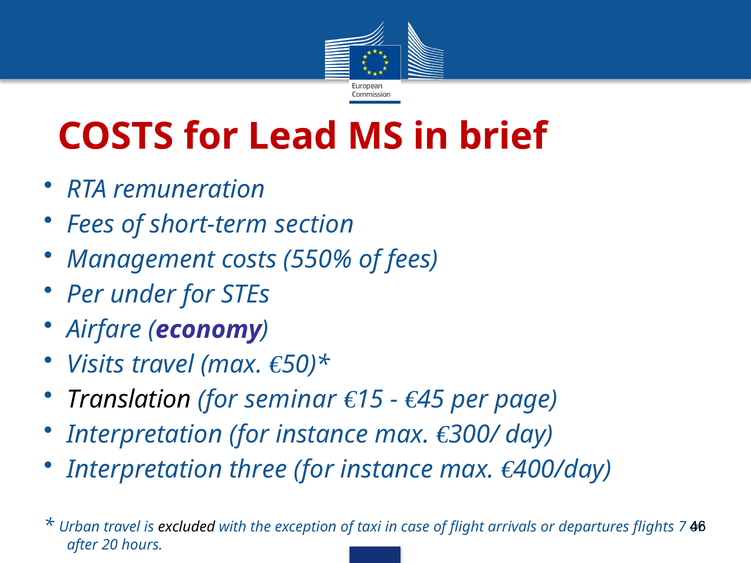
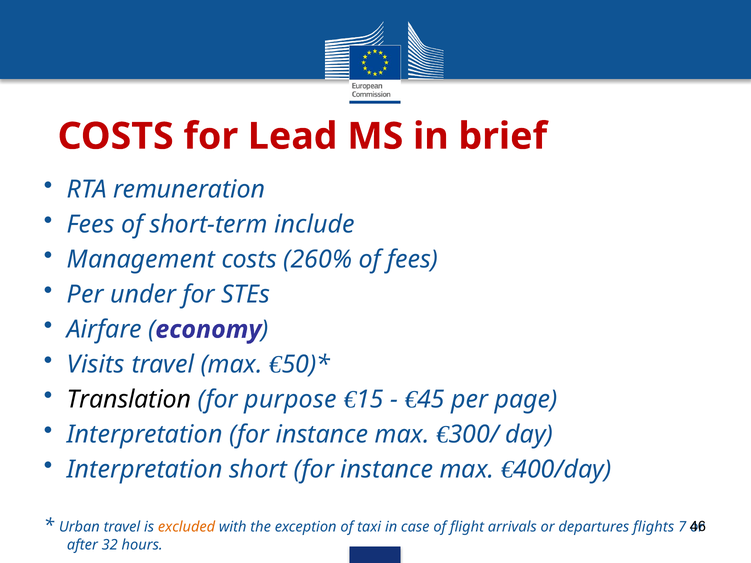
section: section -> include (315, 225)
550%: 550% -> 260% (318, 260)
seminar: seminar -> purpose (291, 400)
three: three -> short (258, 470)
excluded colour: black -> orange (187, 527)
20: 20 -> 32 (110, 545)
